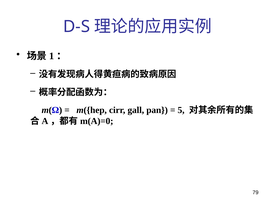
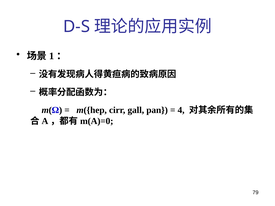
5: 5 -> 4 (181, 110)
